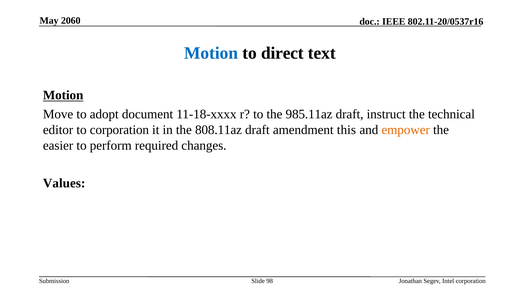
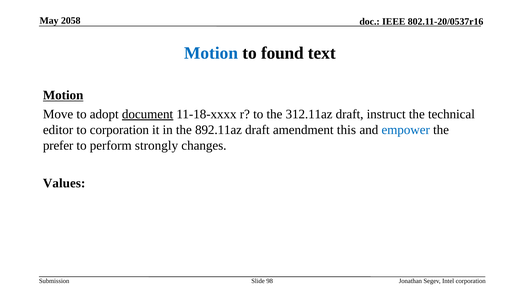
2060: 2060 -> 2058 (71, 21)
direct: direct -> found (282, 53)
document underline: none -> present (148, 114)
985.11az: 985.11az -> 312.11az (309, 114)
808.11az: 808.11az -> 892.11az (219, 130)
empower colour: orange -> blue (406, 130)
easier: easier -> prefer (58, 145)
required: required -> strongly (157, 145)
